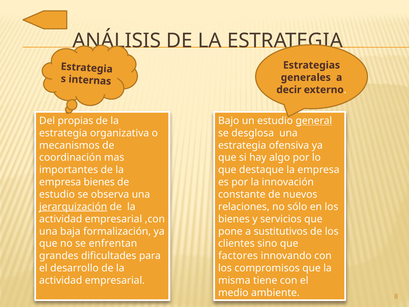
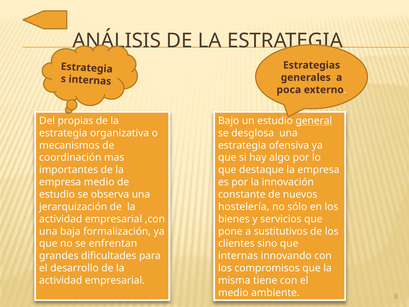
decir: decir -> poca (289, 90)
empresa bienes: bienes -> medio (99, 182)
jerarquización underline: present -> none (73, 207)
relaciones: relaciones -> hostelería (244, 207)
factores: factores -> internas (238, 256)
